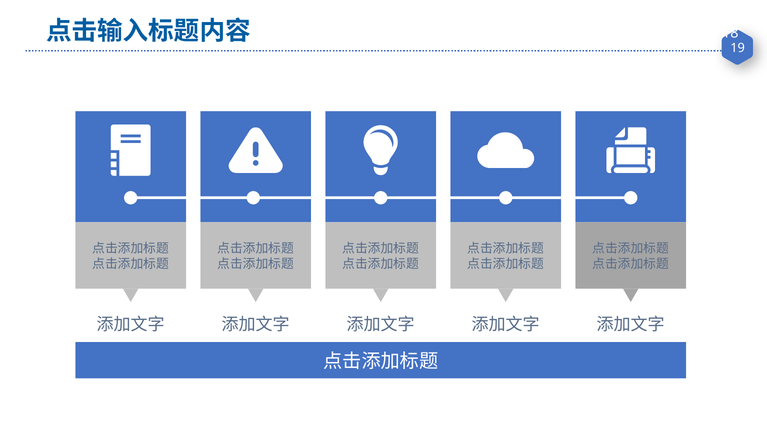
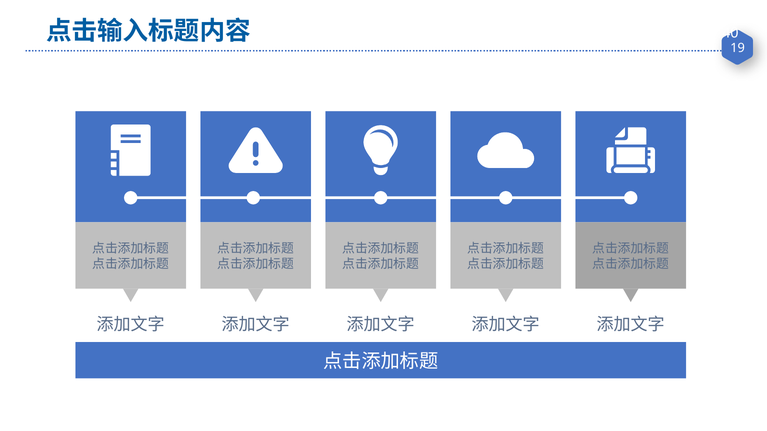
18: 18 -> 40 (730, 33)
